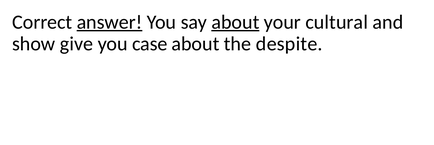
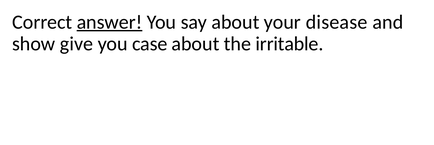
about underline: present -> none (235, 22)
cultural: cultural -> disease (337, 22)
despite: despite -> irritable (290, 44)
